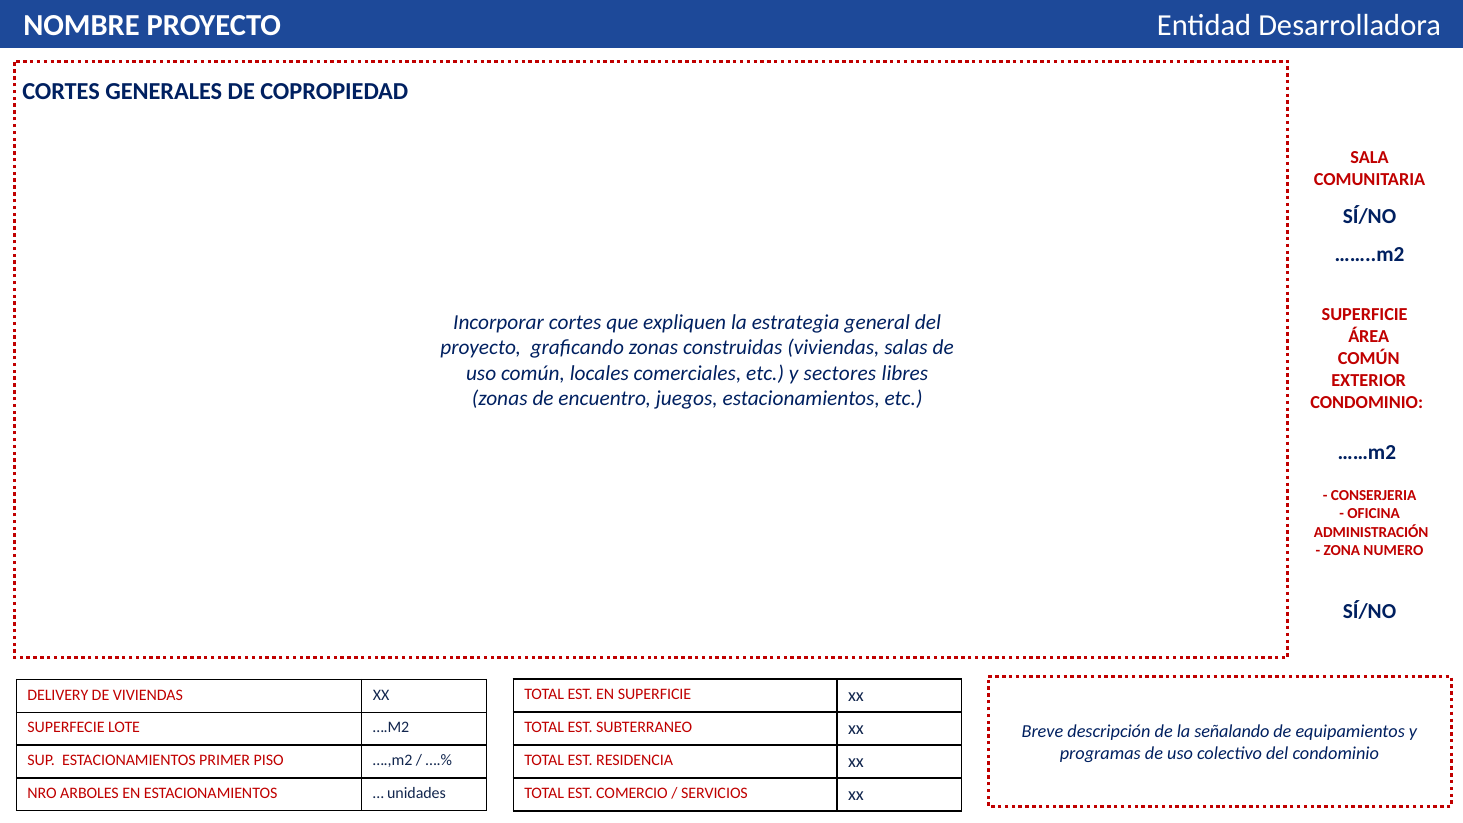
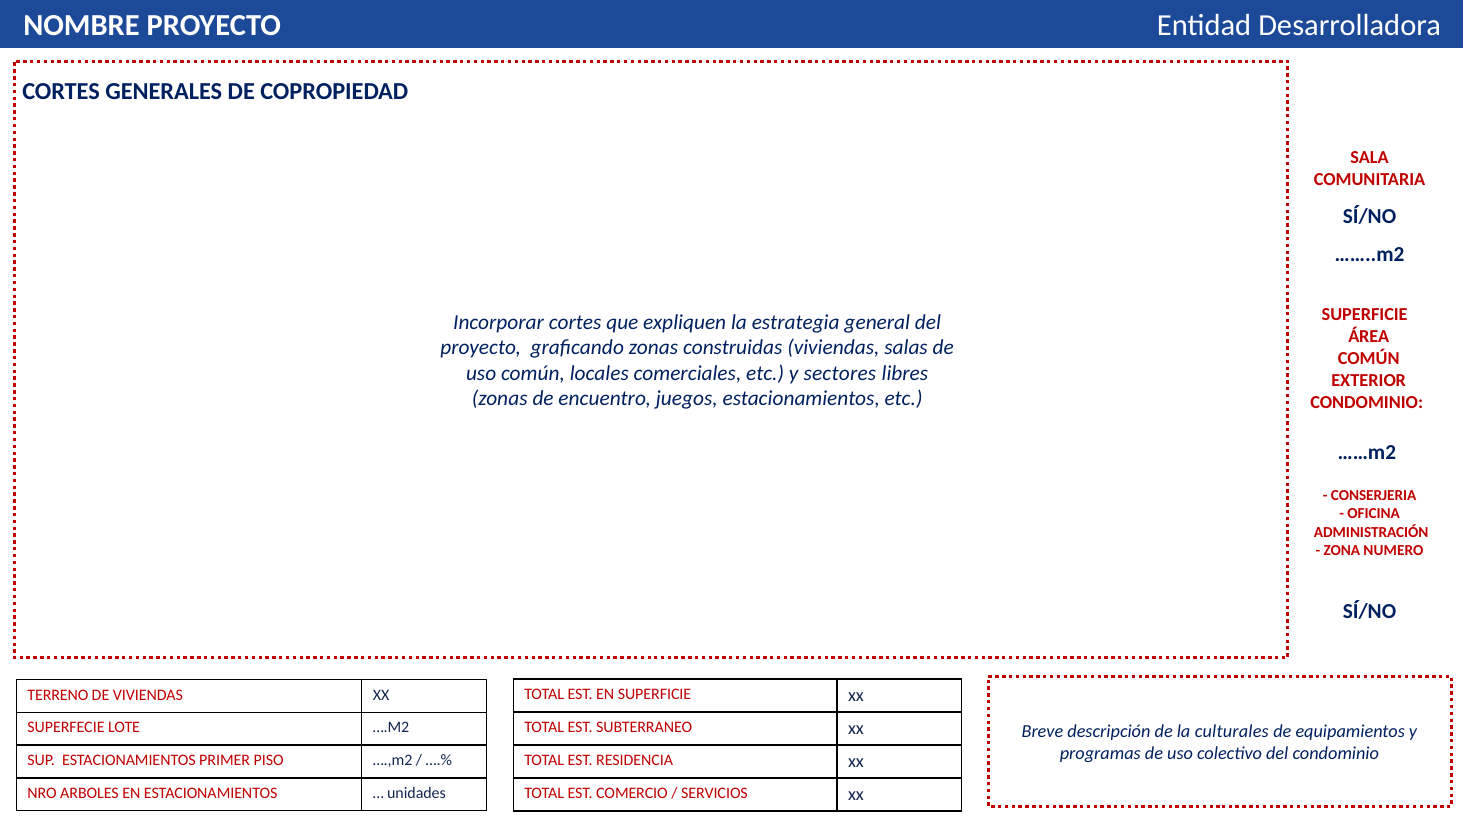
DELIVERY: DELIVERY -> TERRENO (58, 695)
señalando: señalando -> culturales (1232, 732)
